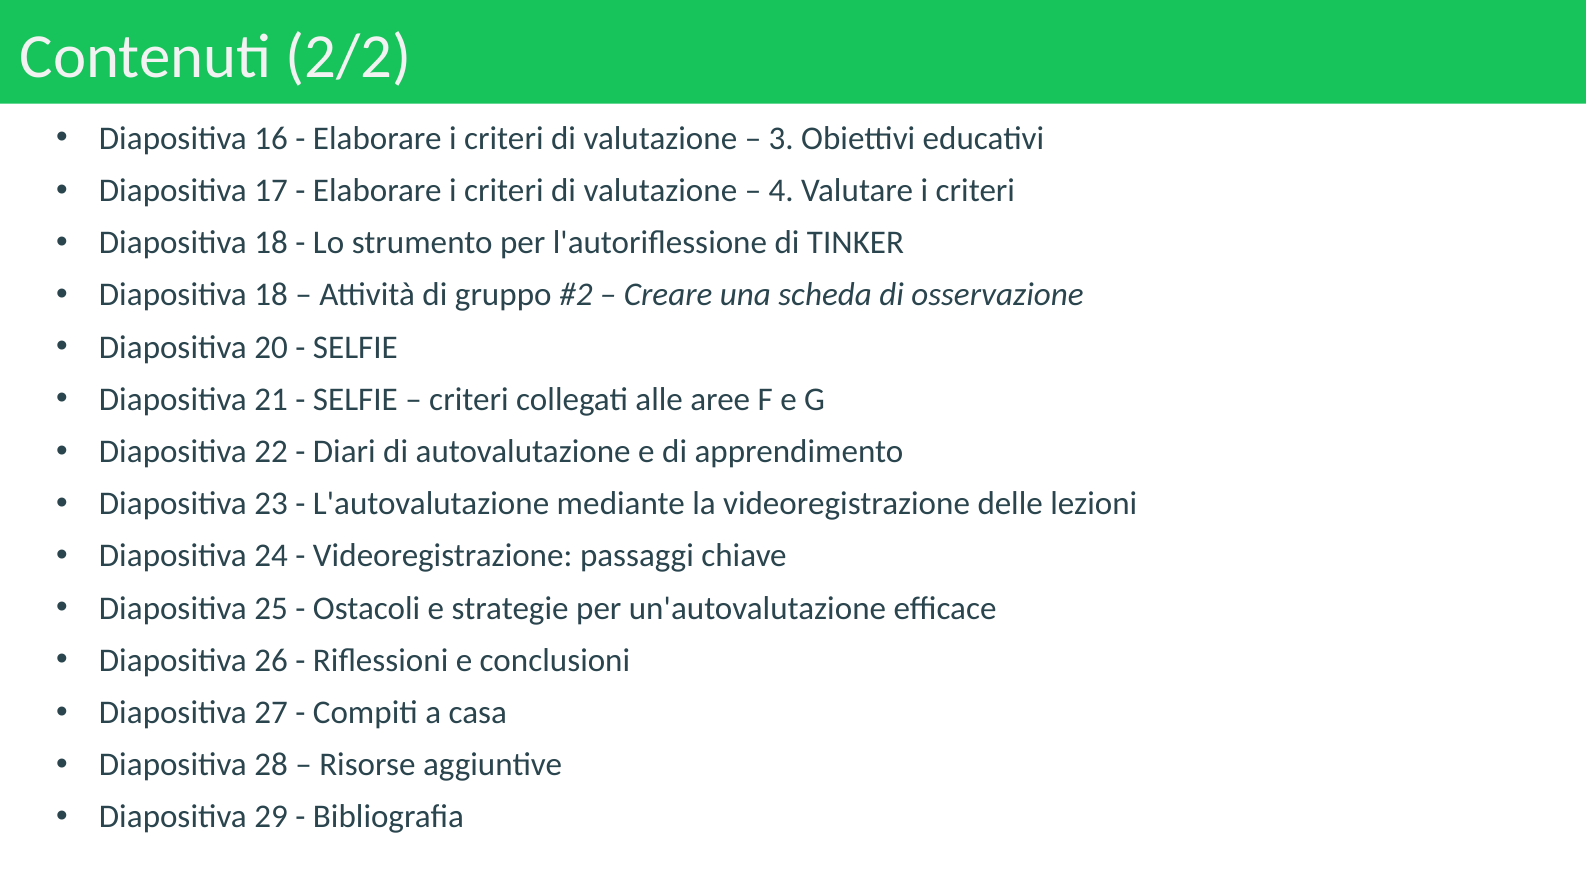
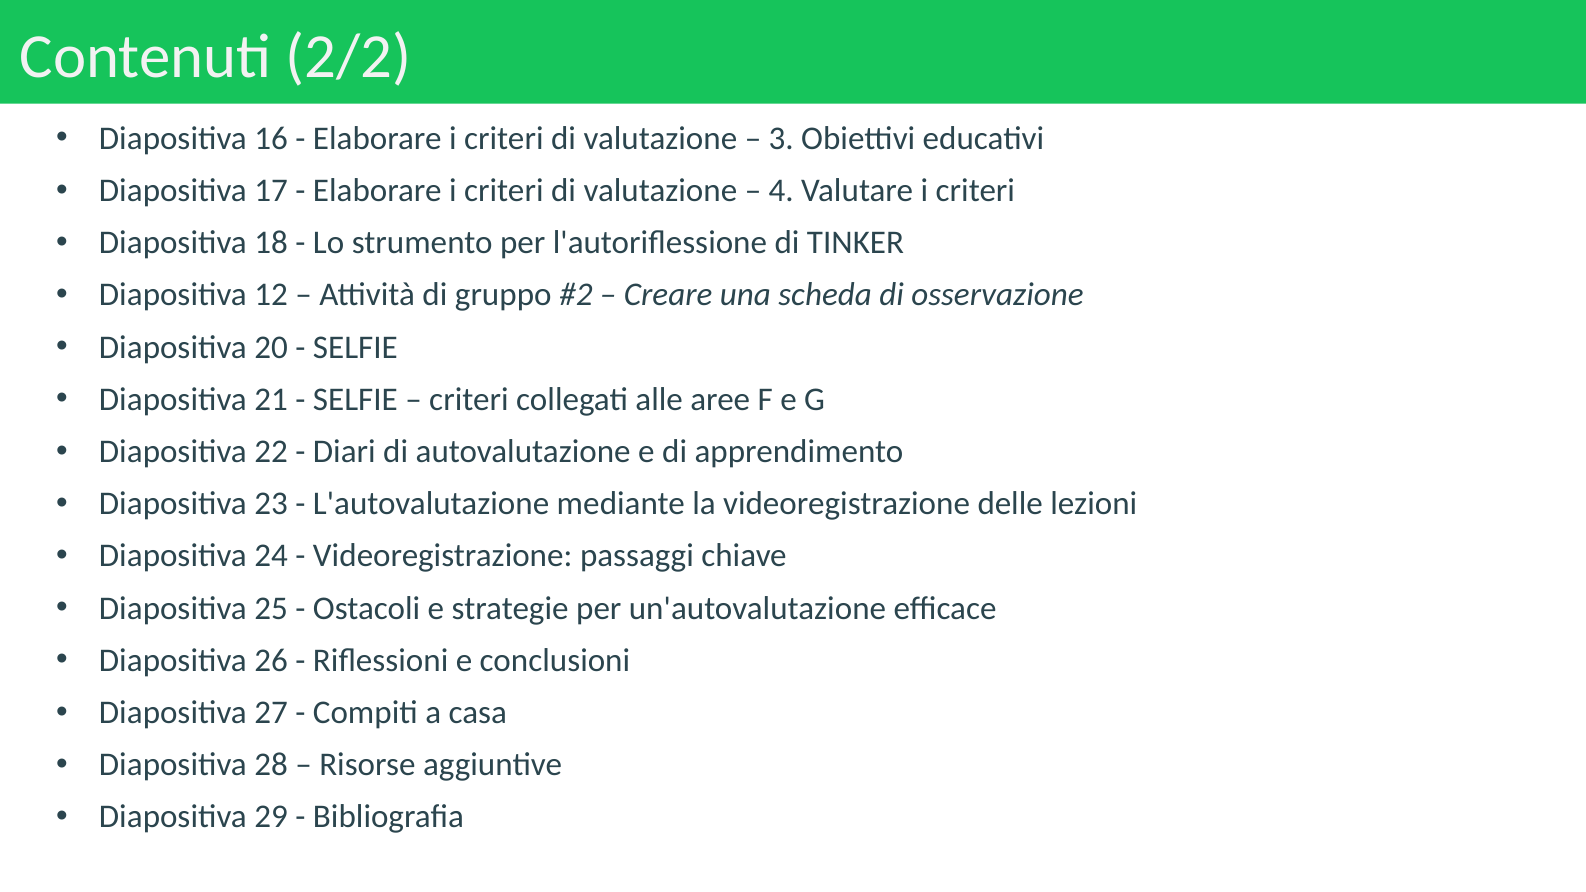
18: 18 -> 12 (271, 295)
